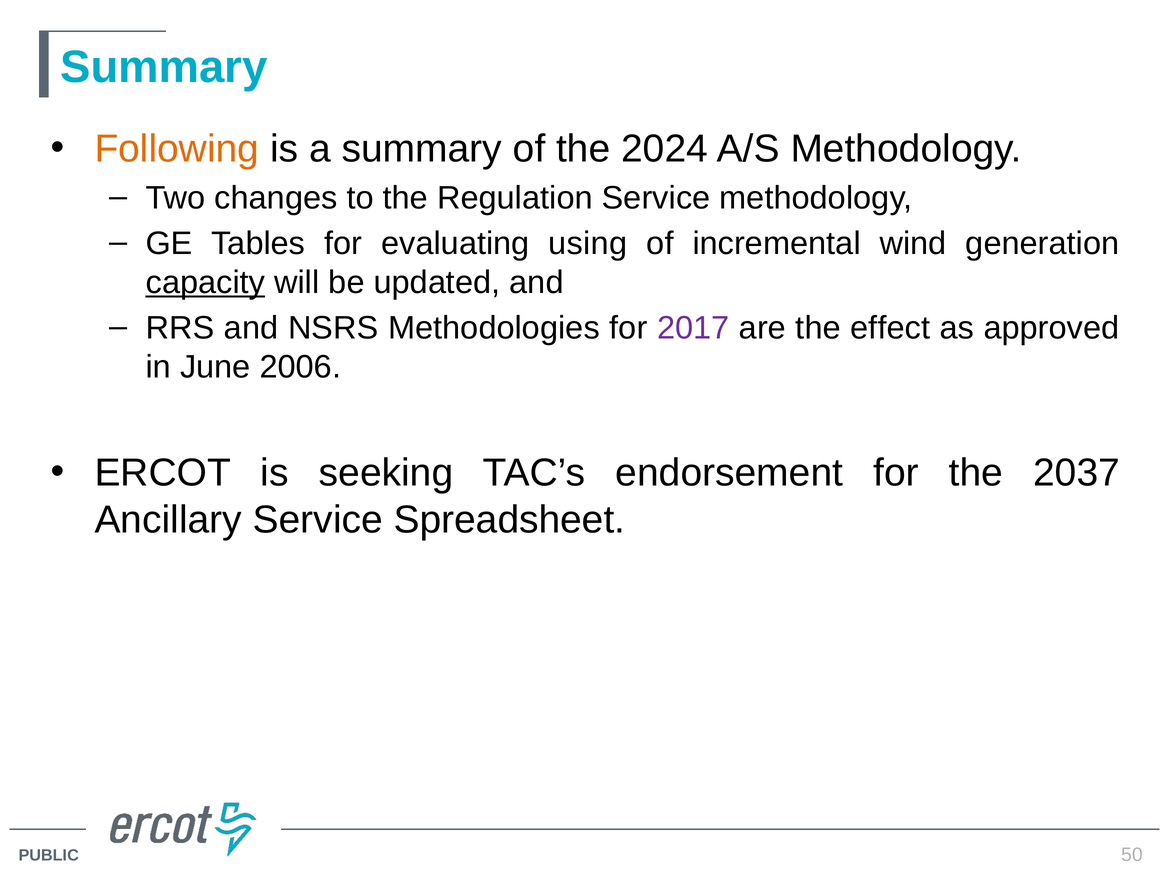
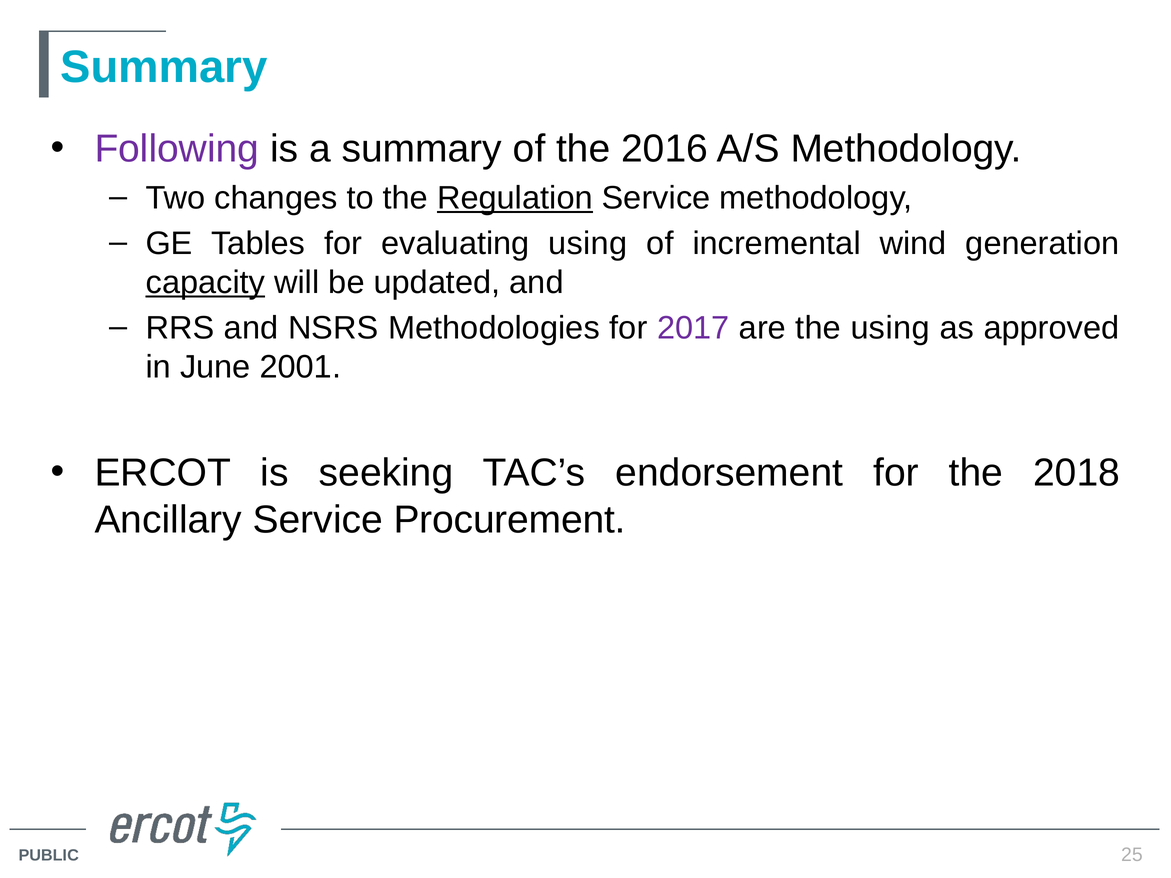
Following colour: orange -> purple (177, 149)
2024: 2024 -> 2016 (665, 149)
Regulation underline: none -> present (515, 198)
the effect: effect -> using (890, 328)
2006: 2006 -> 2001 (300, 367)
2037: 2037 -> 2018 (1077, 473)
Spreadsheet: Spreadsheet -> Procurement (510, 520)
50: 50 -> 25 (1132, 855)
